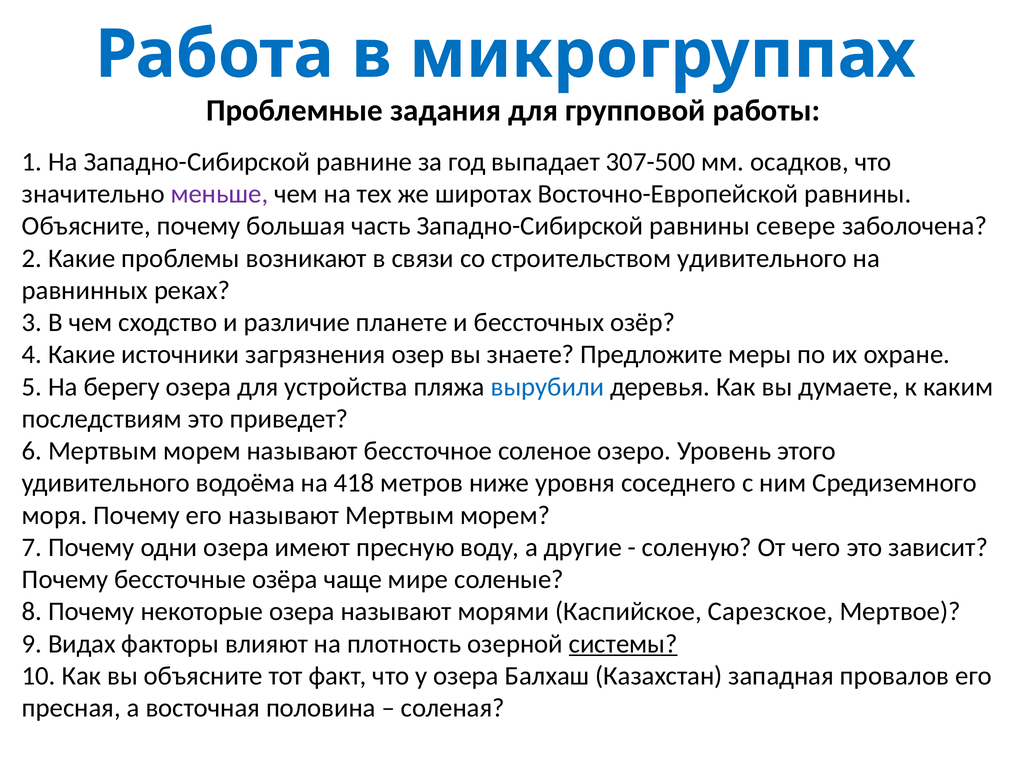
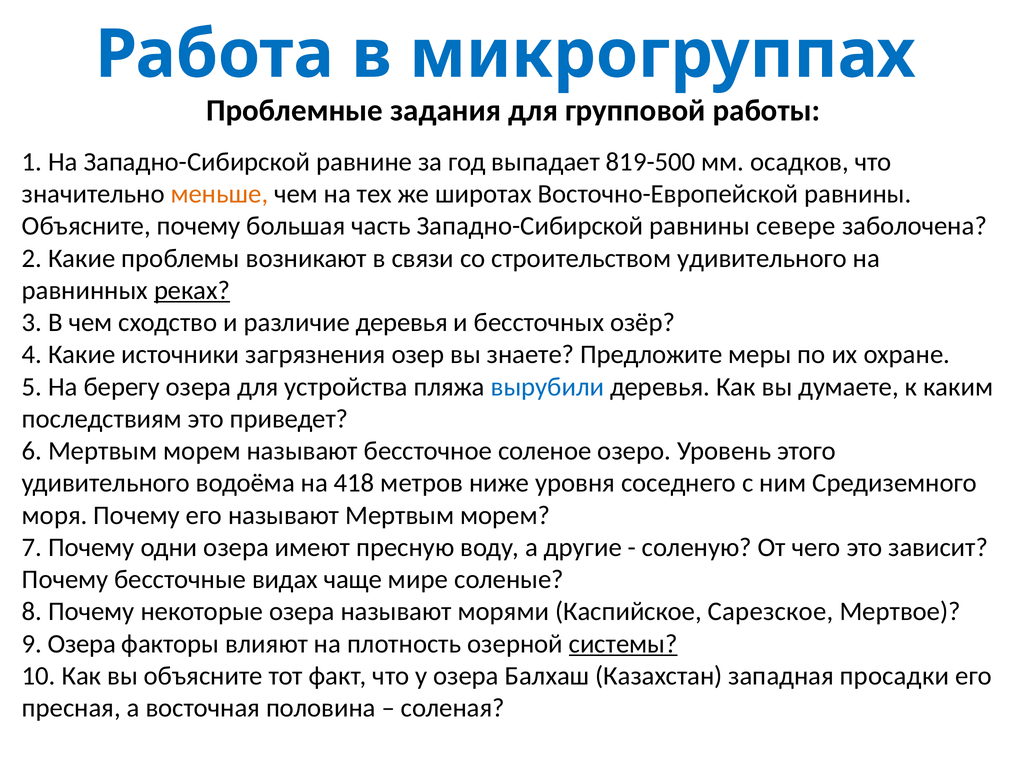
307-500: 307-500 -> 819-500 (651, 162)
меньше colour: purple -> orange (219, 194)
реках underline: none -> present (192, 290)
различие планете: планете -> деревья (402, 323)
озёра: озёра -> видах (285, 580)
9 Видах: Видах -> Озера (82, 644)
провалов: провалов -> просадки (894, 676)
